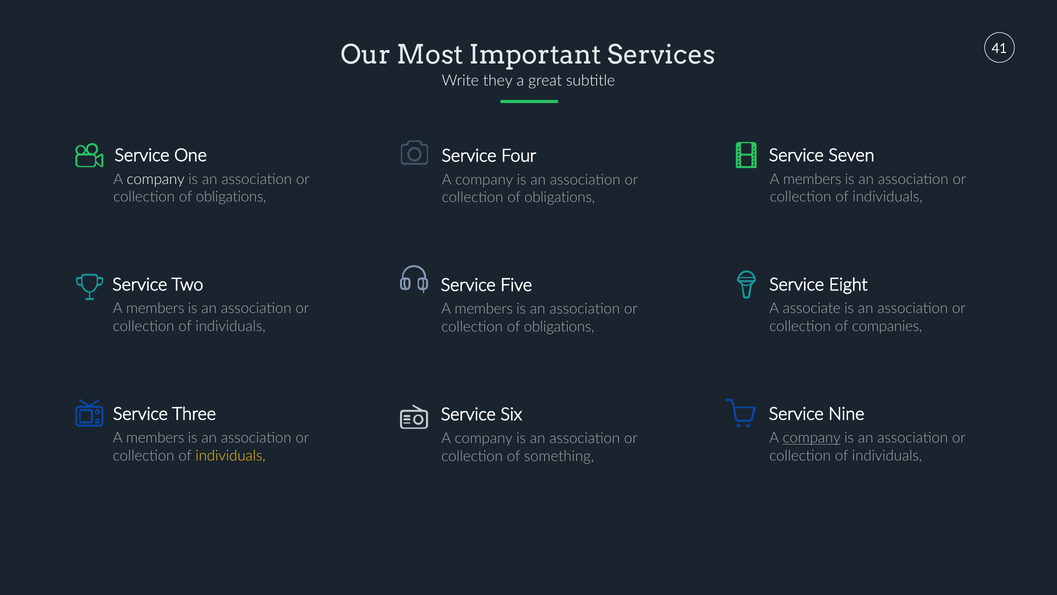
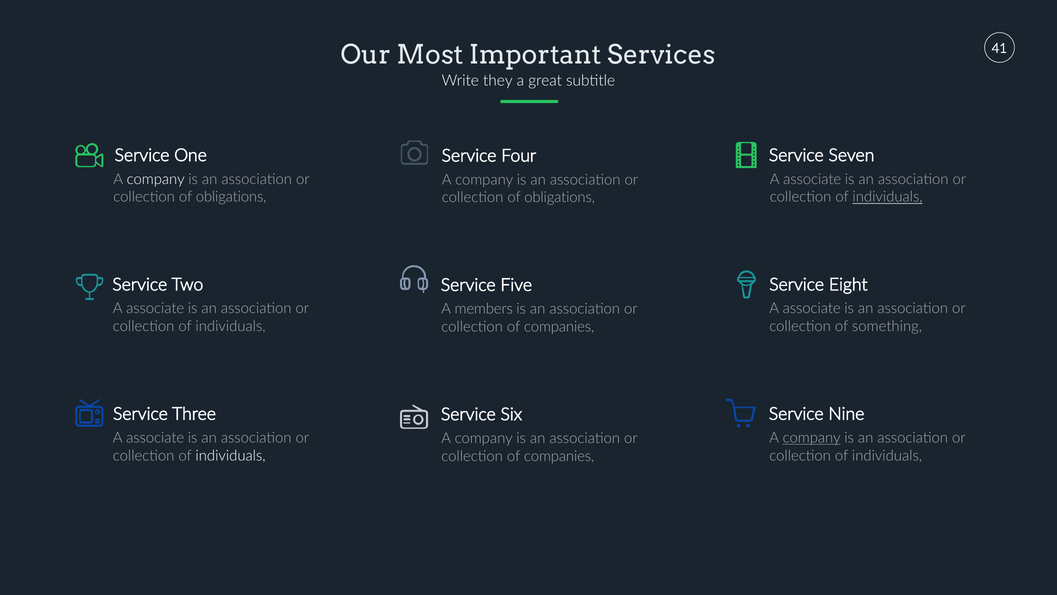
members: members -> associate (812, 179)
individuals underline: none -> present (888, 197)
members: members -> associate (155, 308)
companies: companies -> something (887, 326)
obligations: obligations -> companies (559, 327)
members: members -> associate (155, 438)
individuals colour: yellow -> white (231, 455)
something: something -> companies (559, 456)
